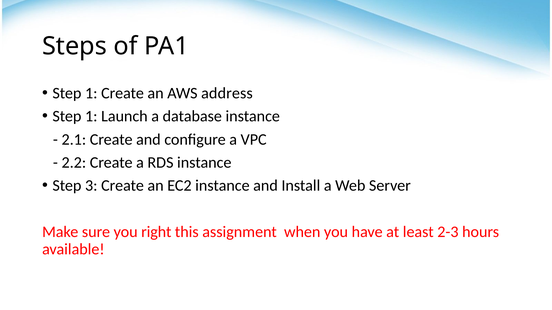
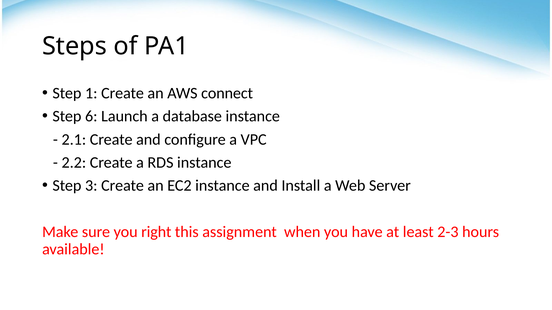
address: address -> connect (227, 93)
1: 1 -> 6 (91, 116)
